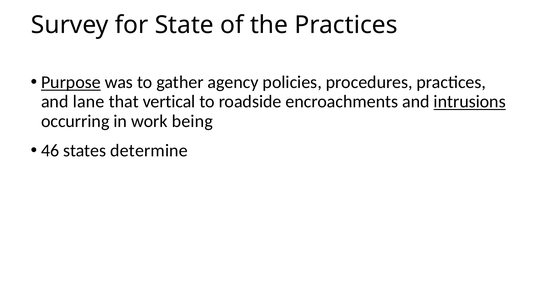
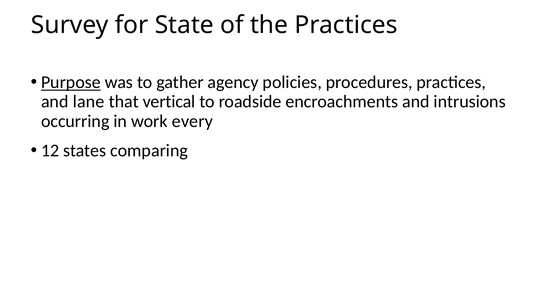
intrusions underline: present -> none (470, 102)
being: being -> every (192, 121)
46: 46 -> 12 (50, 150)
determine: determine -> comparing (149, 150)
